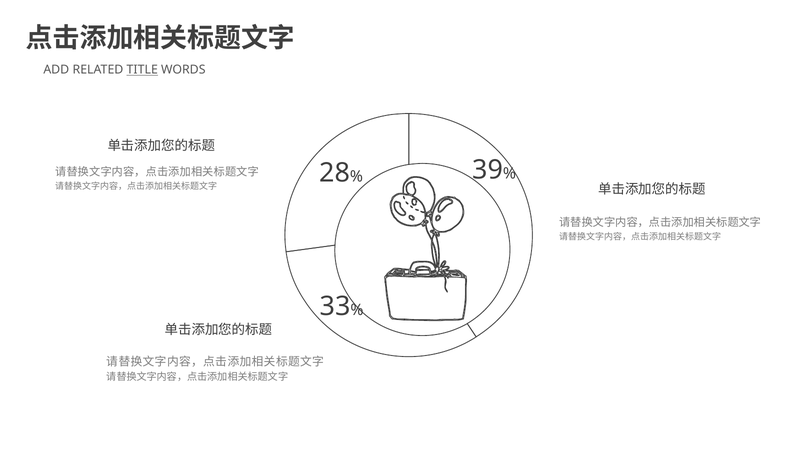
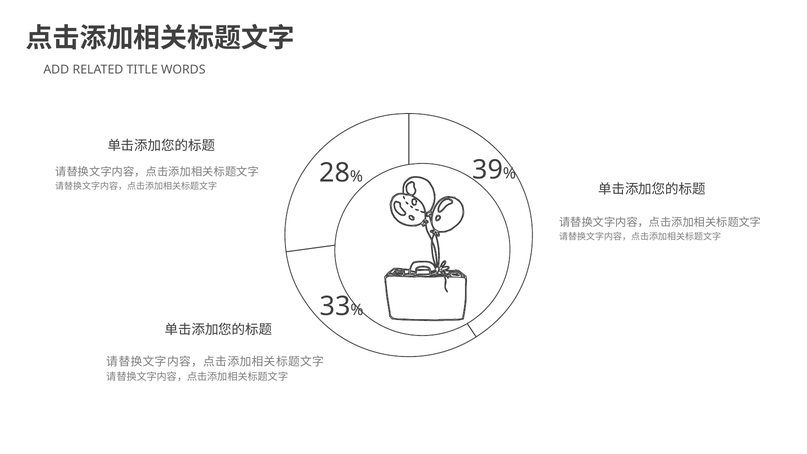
TITLE underline: present -> none (142, 70)
